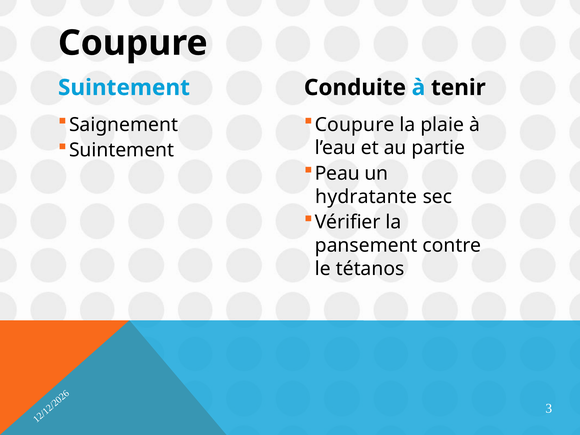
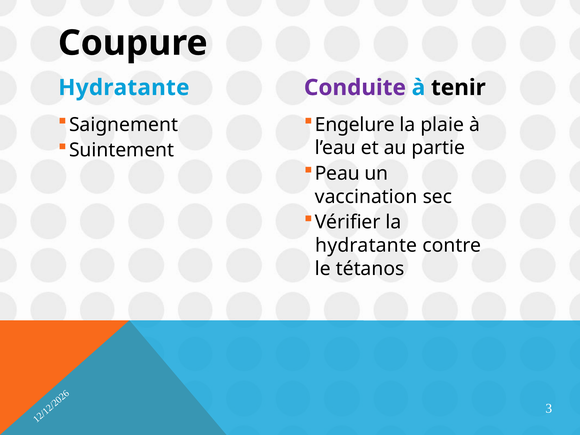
Suintement: Suintement -> Hydratante (124, 88)
Conduite colour: black -> purple (355, 88)
Coupure: Coupure -> Engelure (355, 125)
hydratante: hydratante -> vaccination (366, 197)
pansement: pansement -> hydratante (366, 245)
